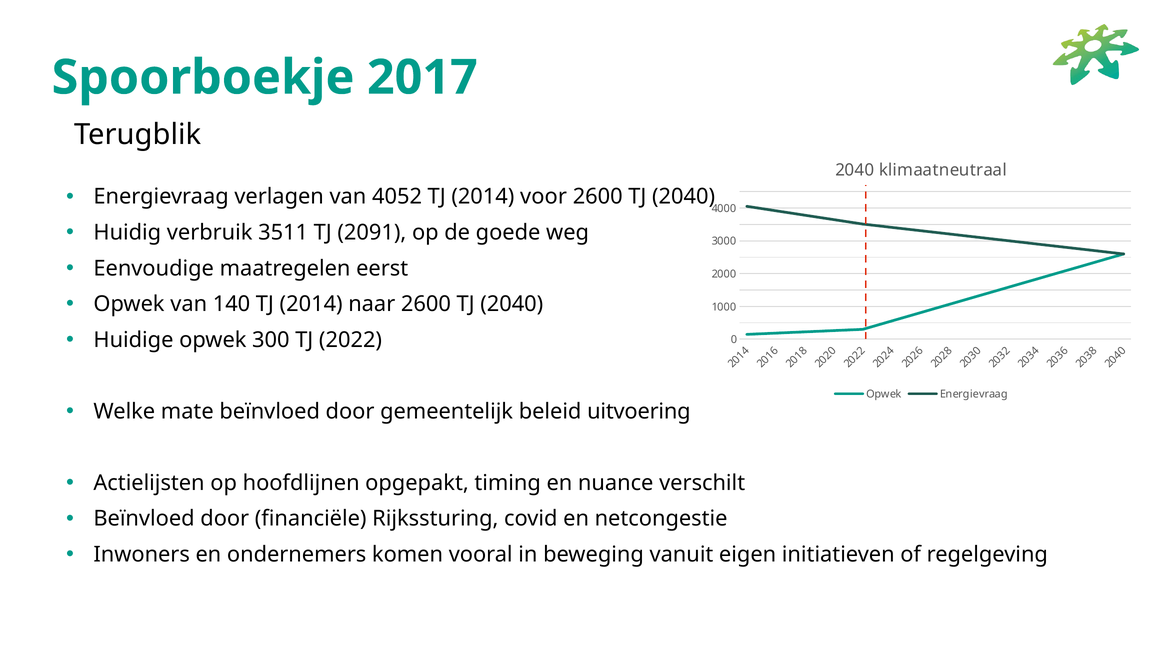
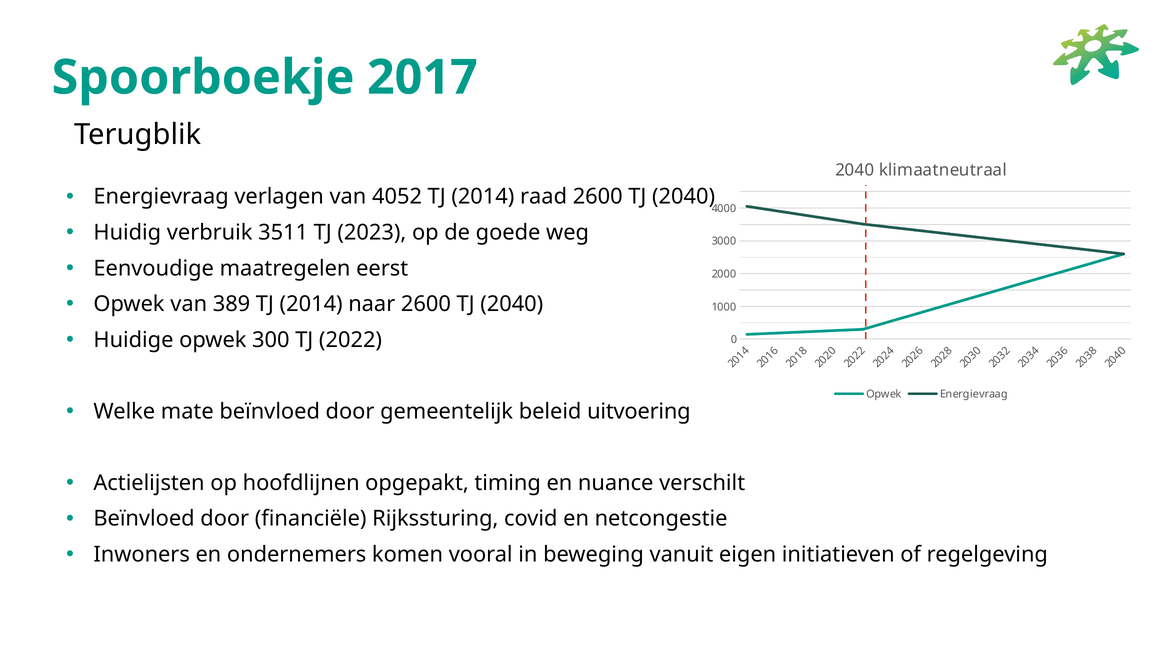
voor: voor -> raad (544, 197)
2091: 2091 -> 2023 (372, 232)
140: 140 -> 389 (232, 304)
